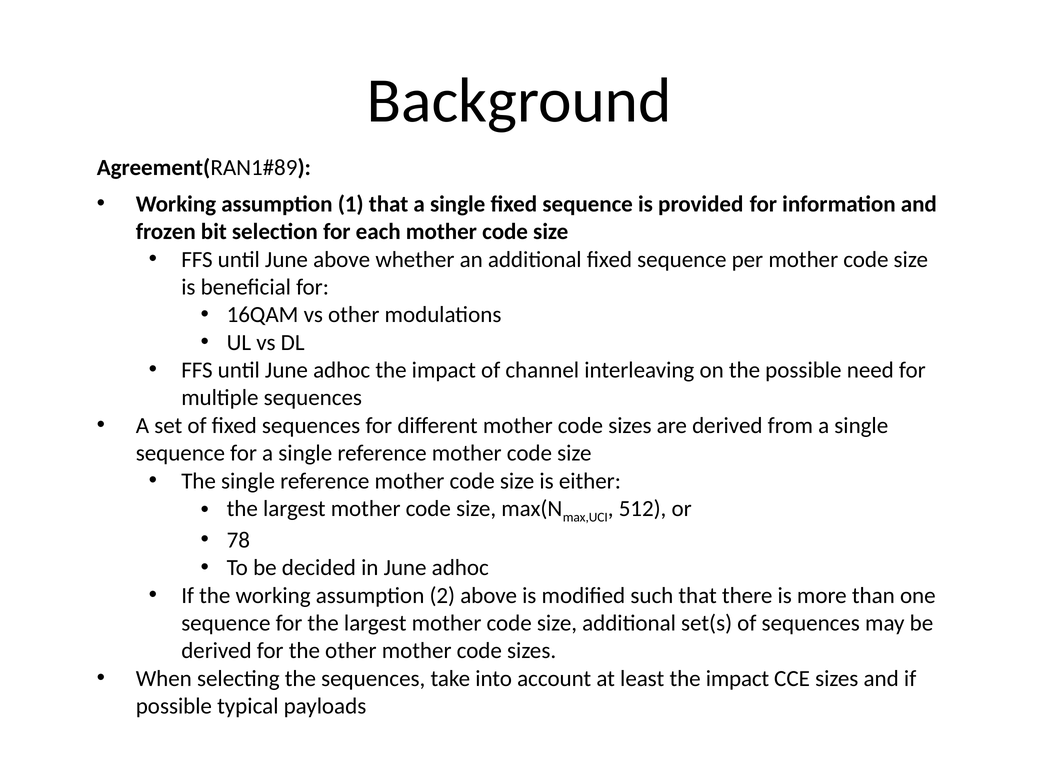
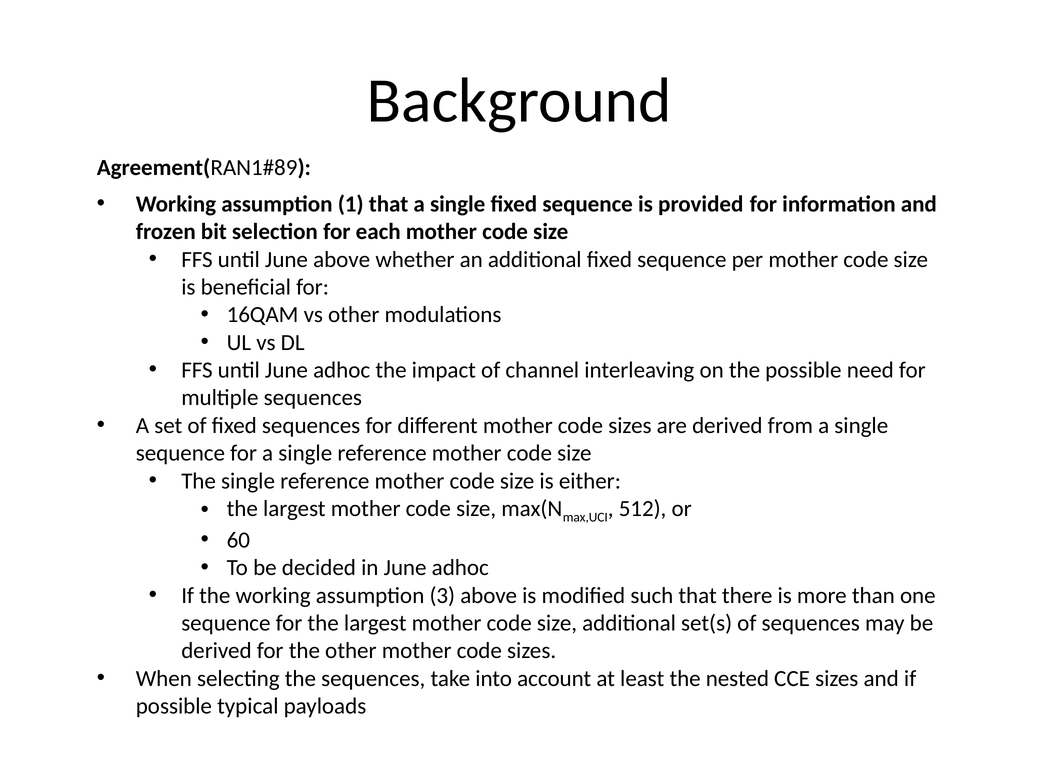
78: 78 -> 60 (238, 540)
2: 2 -> 3 (442, 596)
least the impact: impact -> nested (737, 679)
